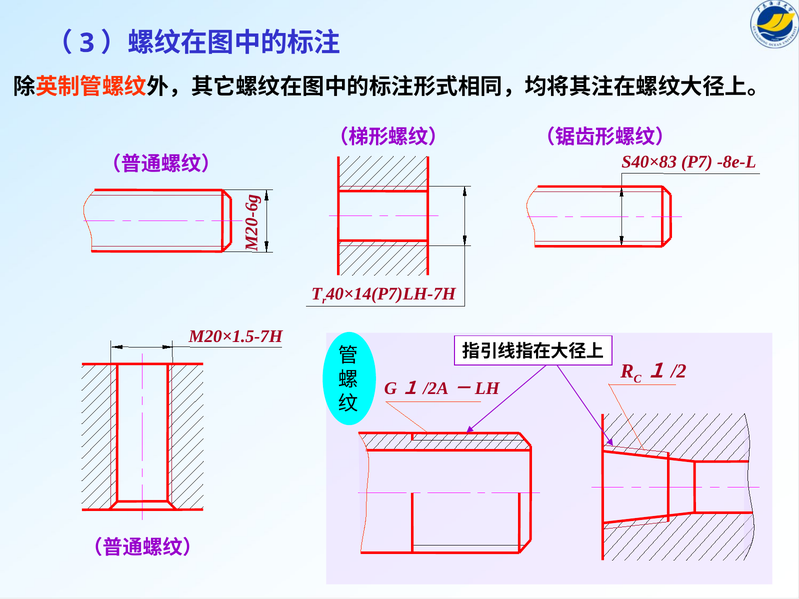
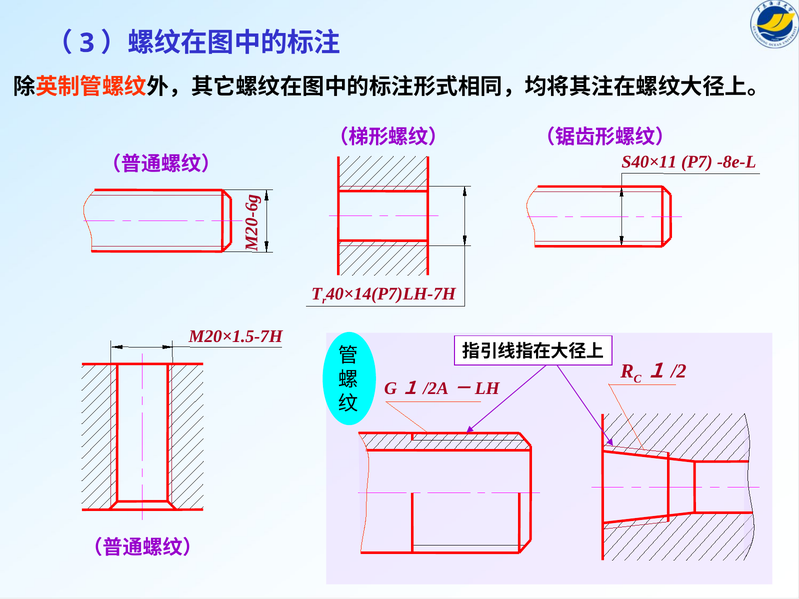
S40×83: S40×83 -> S40×11 (649, 162)
